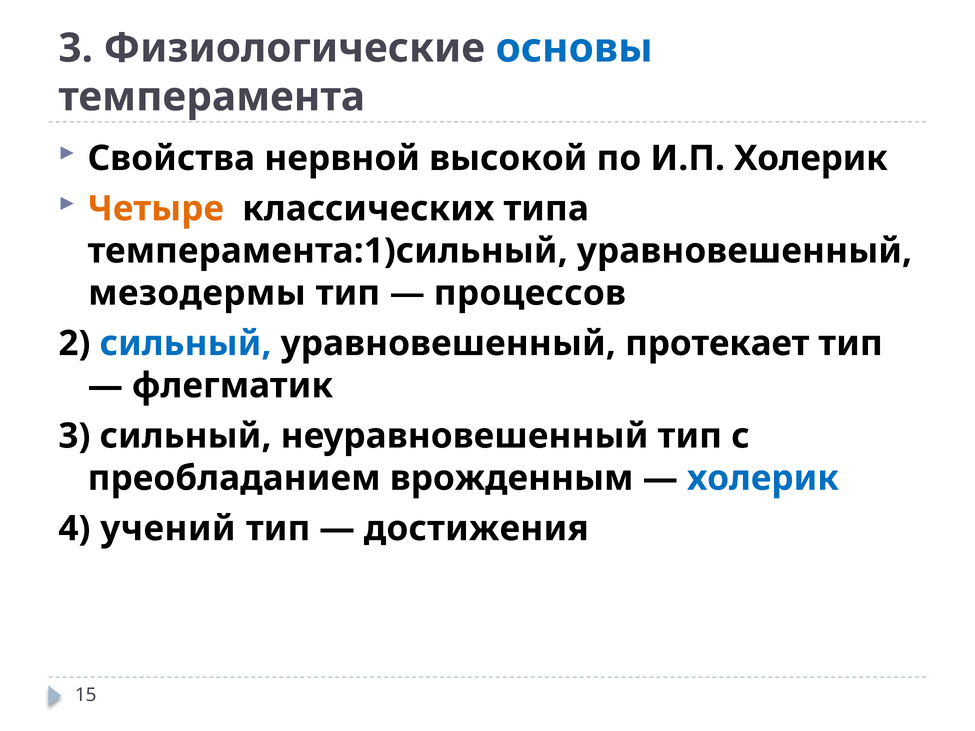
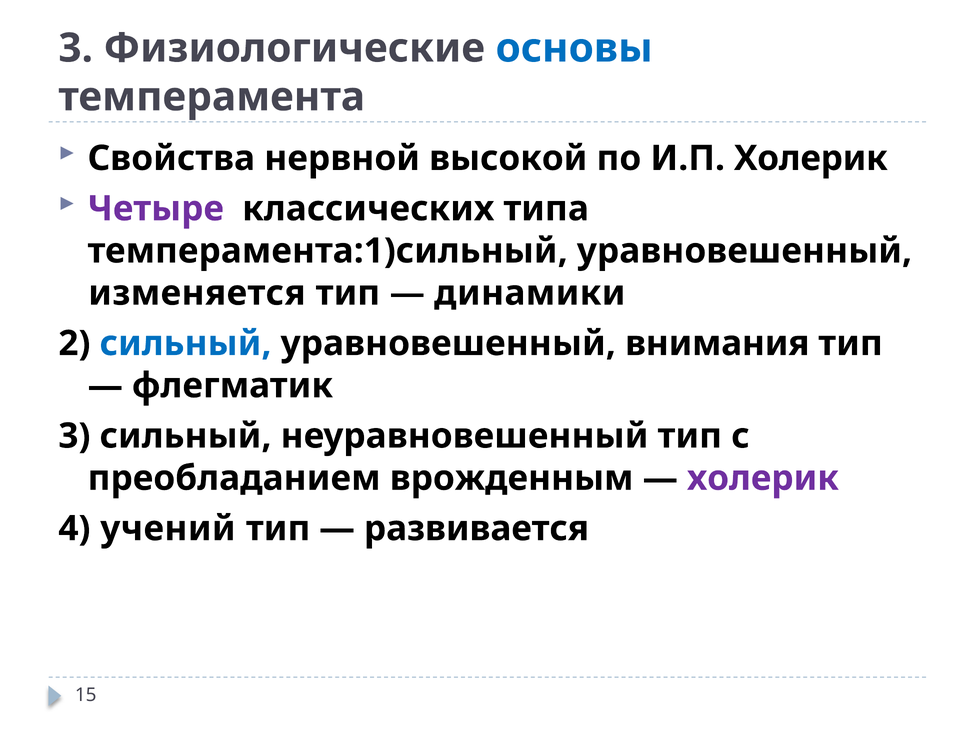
Четыре colour: orange -> purple (156, 209)
мезодермы: мезодермы -> изменяется (197, 293)
процессов: процессов -> динамики (530, 293)
протекает: протекает -> внимания (717, 344)
холерик colour: blue -> purple (763, 478)
достижения: достижения -> развивается (476, 529)
